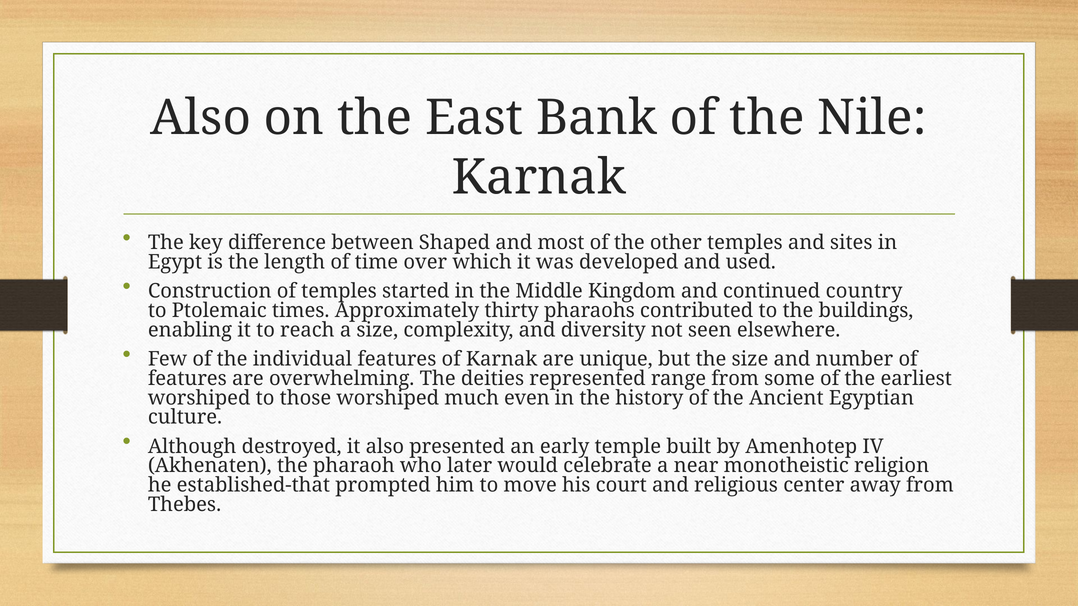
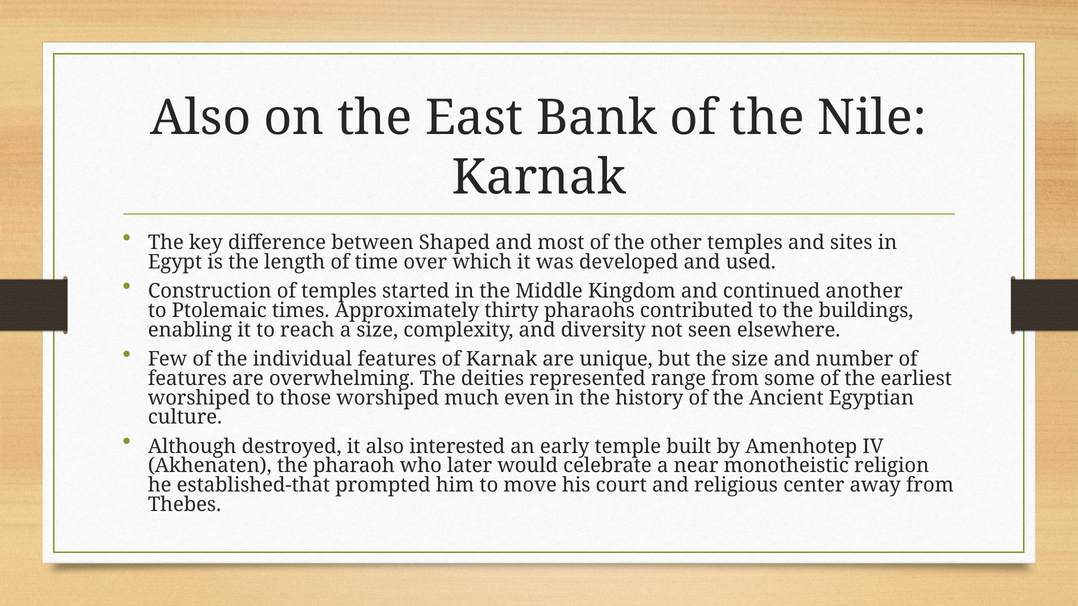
country: country -> another (864, 291)
presented: presented -> interested (457, 447)
